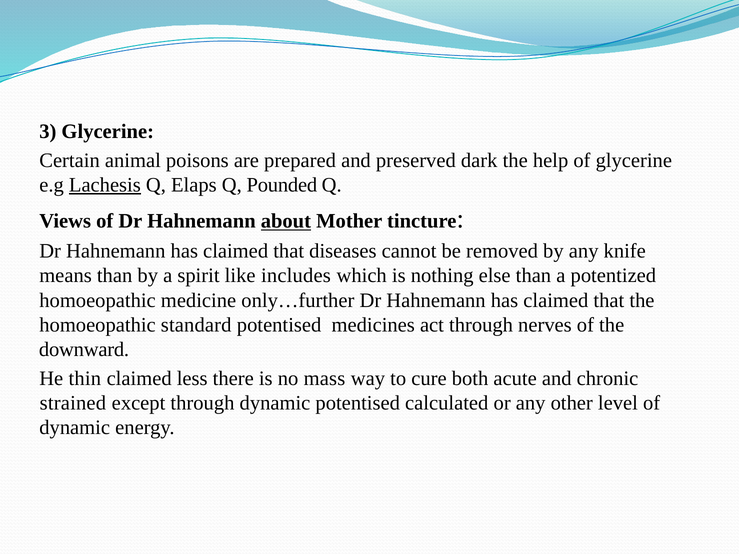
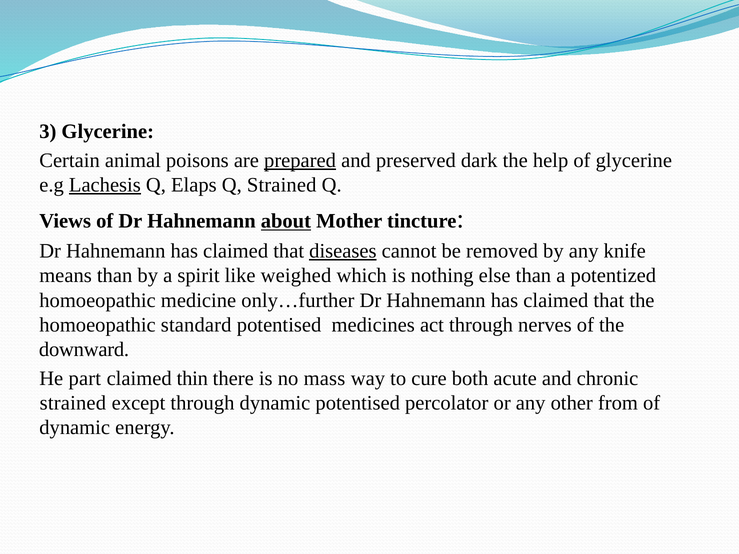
prepared underline: none -> present (300, 160)
Ԛ Pounded: Pounded -> Strained (282, 185)
diseases underline: none -> present (343, 251)
includes: includes -> weighed (296, 276)
thin: thin -> part (85, 378)
less: less -> thin (192, 378)
calculated: calculated -> percolator (447, 403)
level: level -> from (618, 403)
